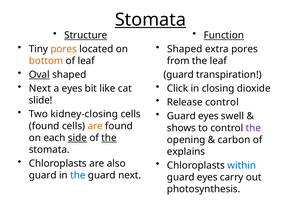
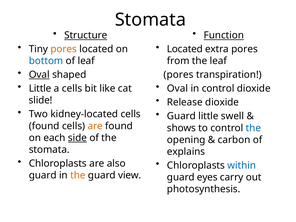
Stomata underline: present -> none (150, 20)
Shaped: Shaped -> Located (185, 49)
bottom colour: orange -> blue (46, 61)
guard: guard -> pores (179, 75)
Next: Next -> Little (40, 88)
a eyes: eyes -> cells (72, 88)
Click: Click -> Oval (177, 88)
in closing: closing -> control (218, 88)
Release control: control -> dioxide (222, 102)
kidney-closing: kidney-closing -> kidney-located (84, 114)
eyes: eyes -> little (208, 116)
the colour: purple -> blue (253, 128)
the underline: present -> none (109, 138)
the colour: blue -> orange (78, 175)
guard next: next -> view (130, 175)
